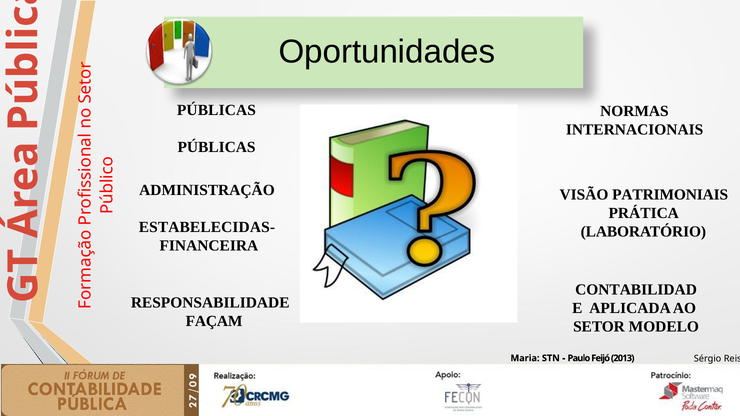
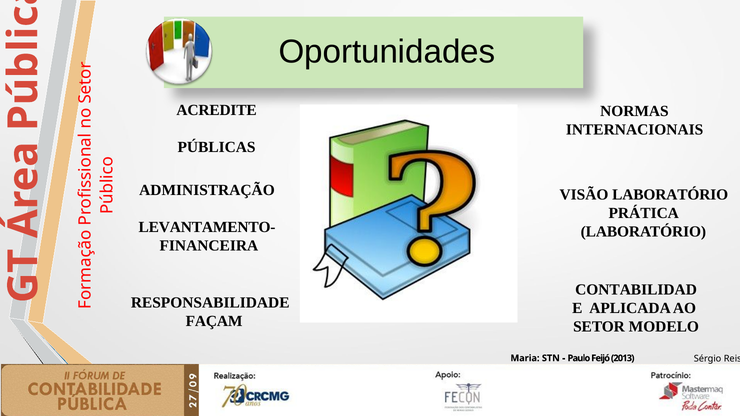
PÚBLICAS: PÚBLICAS -> ACREDITE (217, 110)
VISÃO PATRIMONIAIS: PATRIMONIAIS -> LABORATÓRIO (670, 195)
ESTABELECIDAS-: ESTABELECIDAS- -> LEVANTAMENTO- (207, 227)
